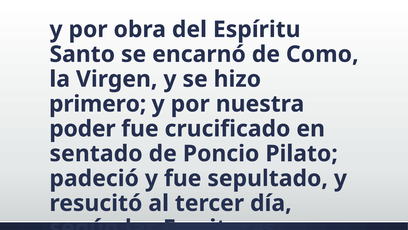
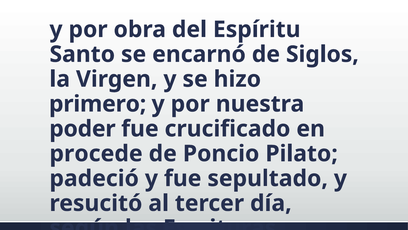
Como: Como -> Siglos (322, 54)
sentado: sentado -> procede (96, 153)
